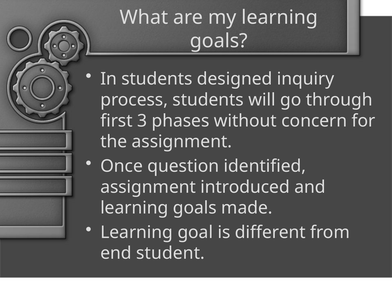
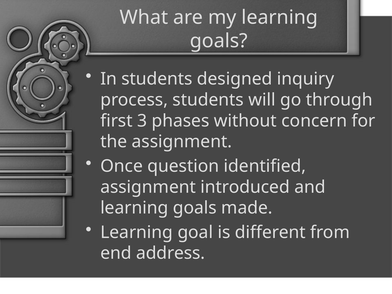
student: student -> address (171, 253)
